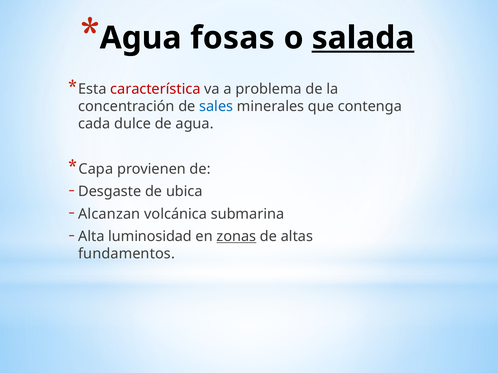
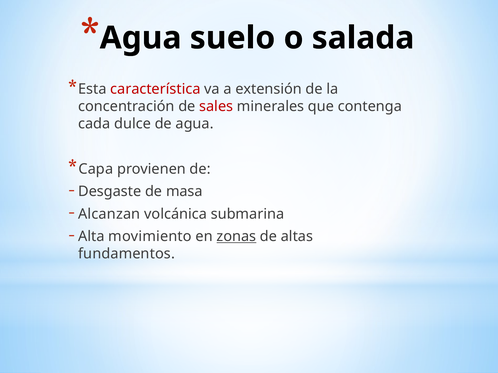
fosas: fosas -> suelo (233, 38)
salada underline: present -> none (363, 38)
problema: problema -> extensión (269, 89)
sales colour: blue -> red (216, 107)
ubica: ubica -> masa (184, 192)
luminosidad: luminosidad -> movimiento (150, 237)
